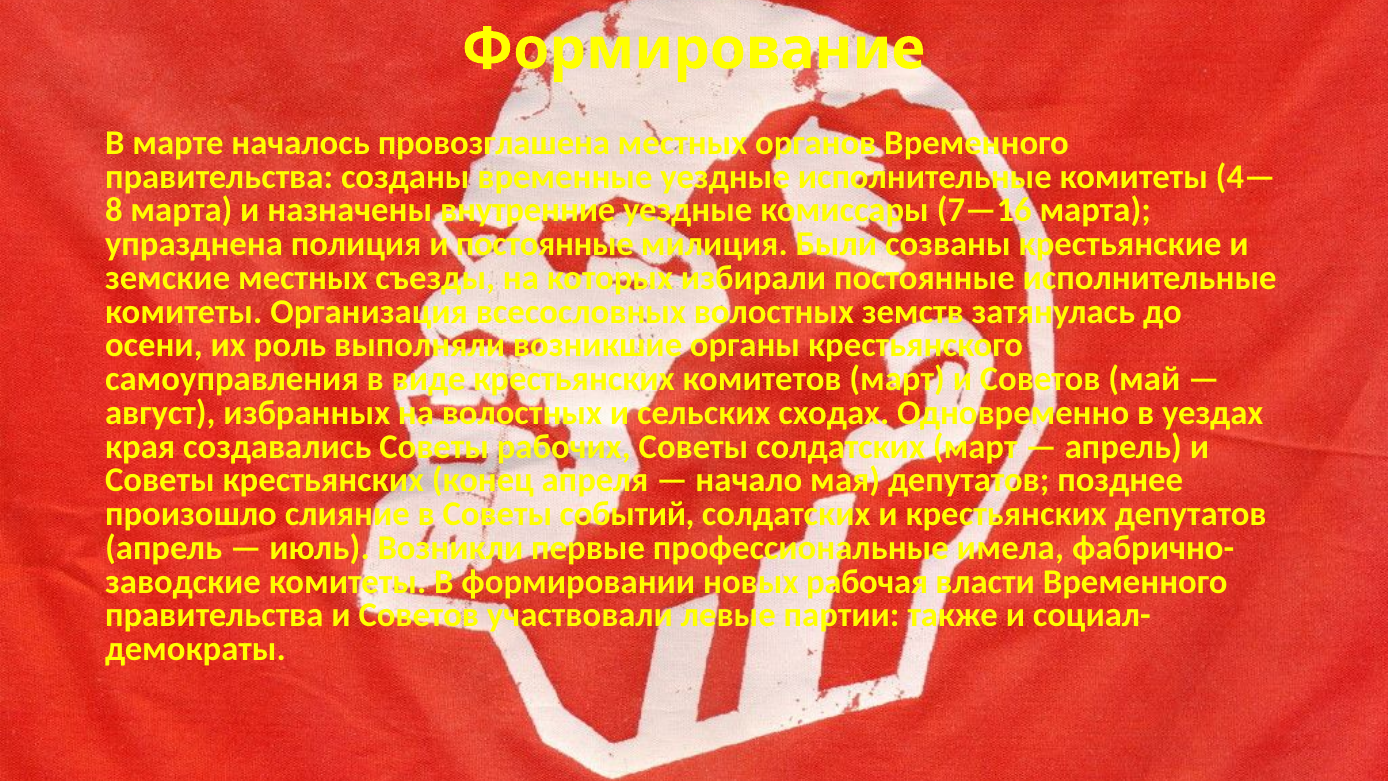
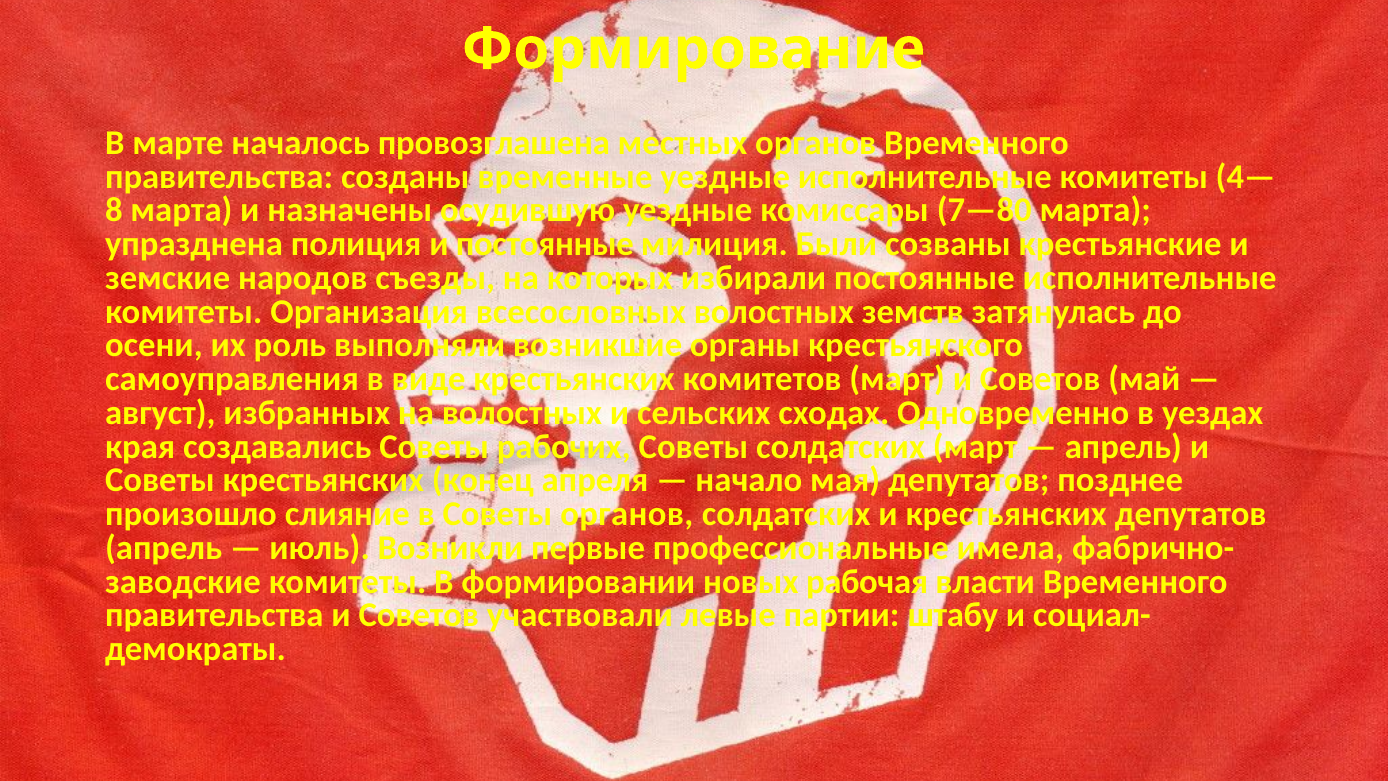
внутренние: внутренние -> осудившую (528, 210)
7—16: 7—16 -> 7—80 (984, 210)
земские местных: местных -> народов (303, 278)
Советы событий: событий -> органов (627, 514)
также: также -> штабу (953, 615)
